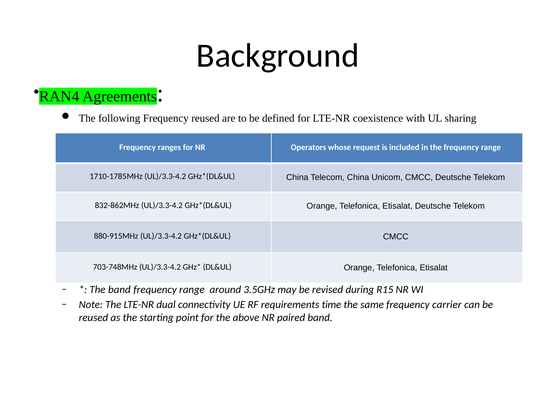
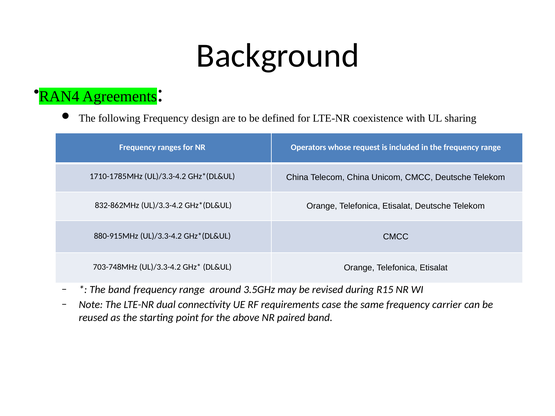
Frequency reused: reused -> design (205, 118)
time: time -> case (331, 305)
